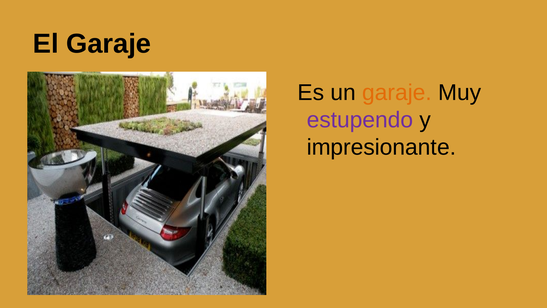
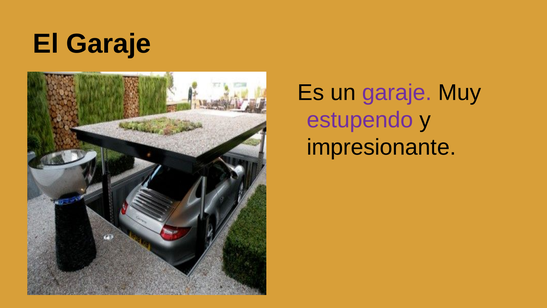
garaje colour: orange -> purple (397, 93)
